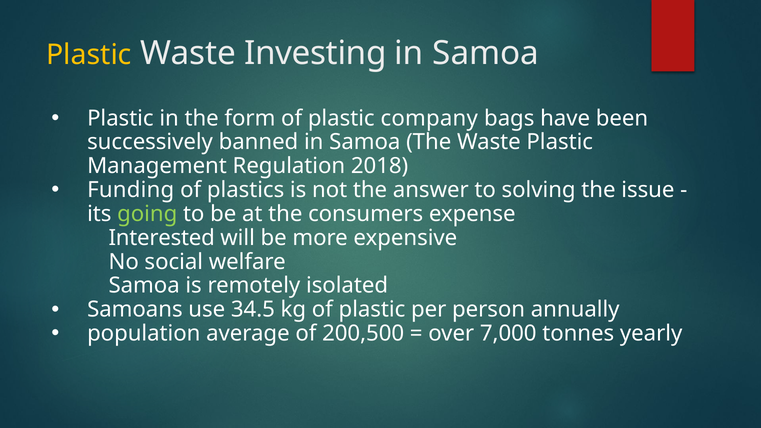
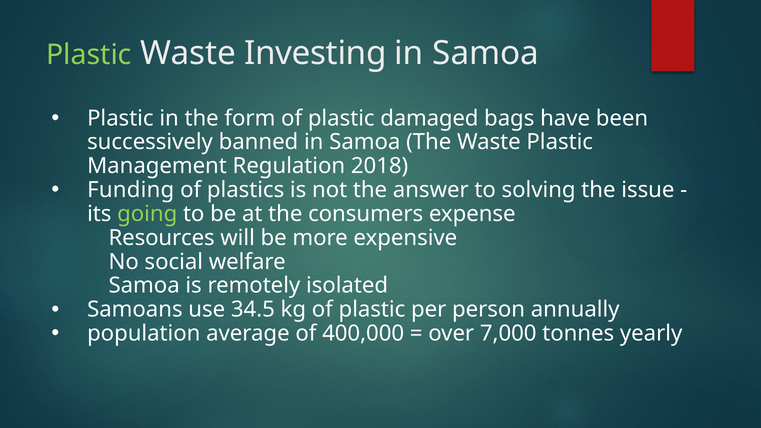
Plastic colour: yellow -> light green (89, 55)
company: company -> damaged (429, 118)
Interested: Interested -> Resources (162, 238)
200,500: 200,500 -> 400,000 (363, 334)
